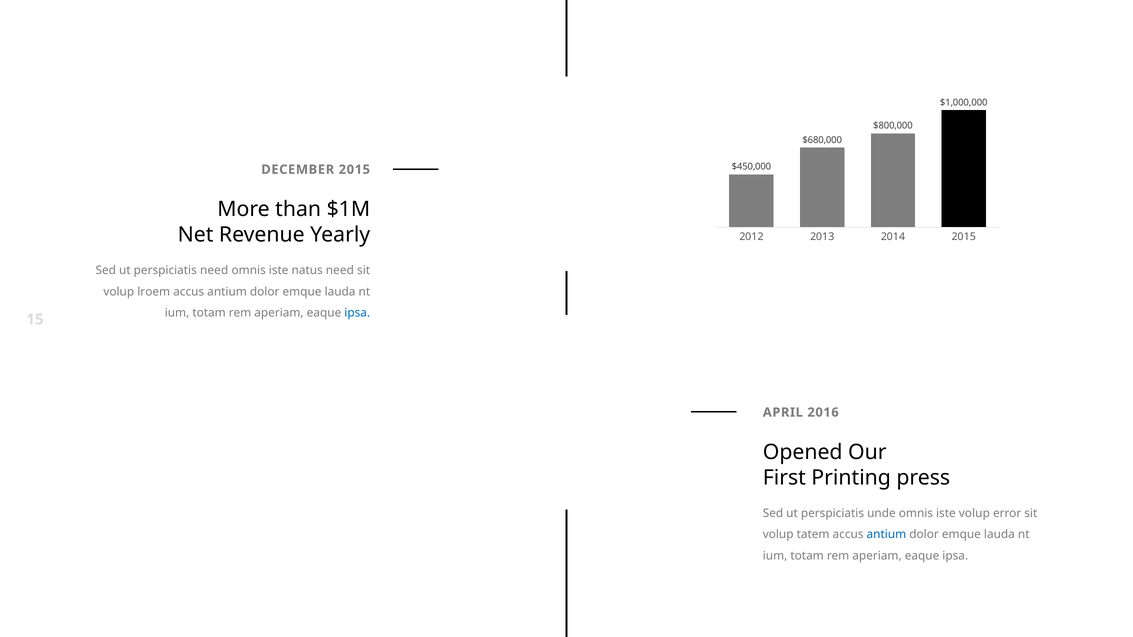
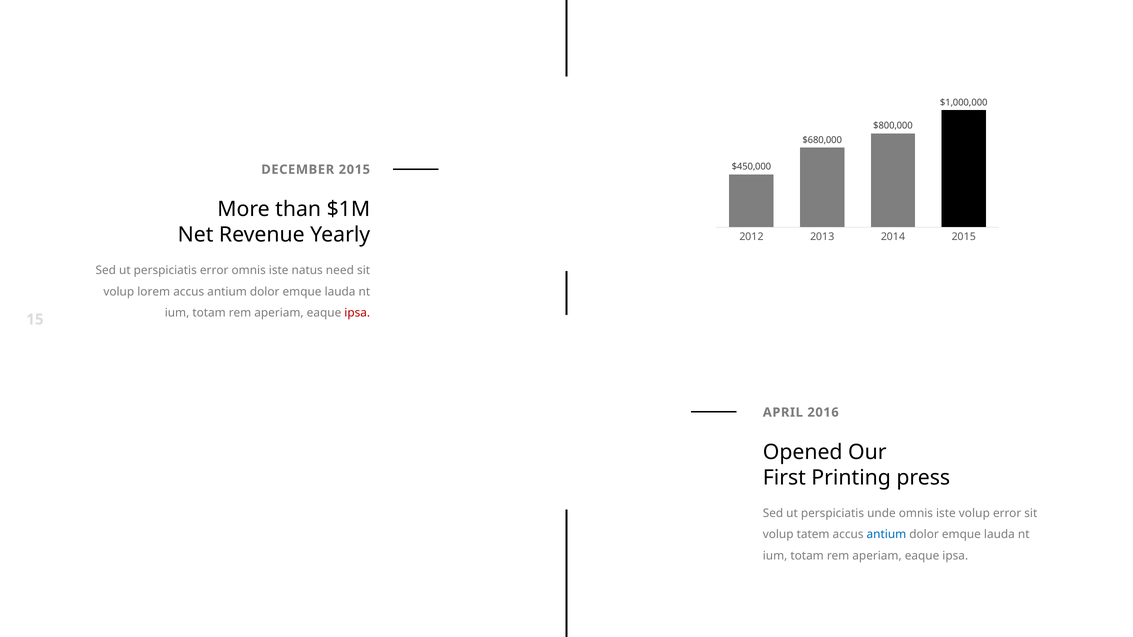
perspiciatis need: need -> error (214, 271)
lroem: lroem -> lorem (154, 292)
ipsa colour: blue -> red (357, 313)
